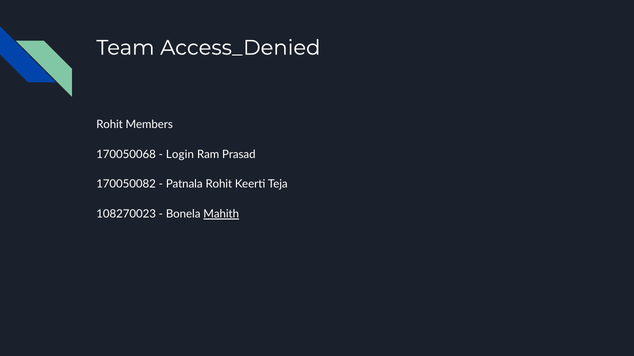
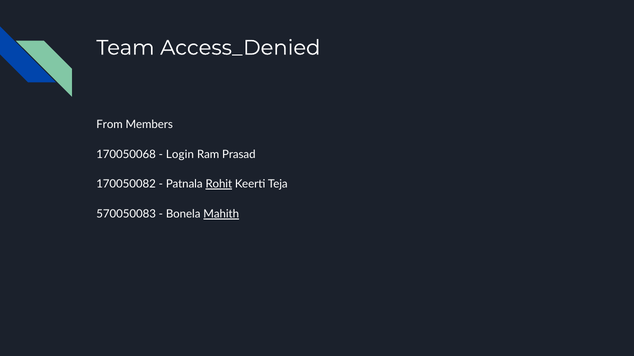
Rohit: Rohit -> From (110, 125)
Rohit underline: none -> present (219, 184)
108270023: 108270023 -> 570050083 (126, 214)
